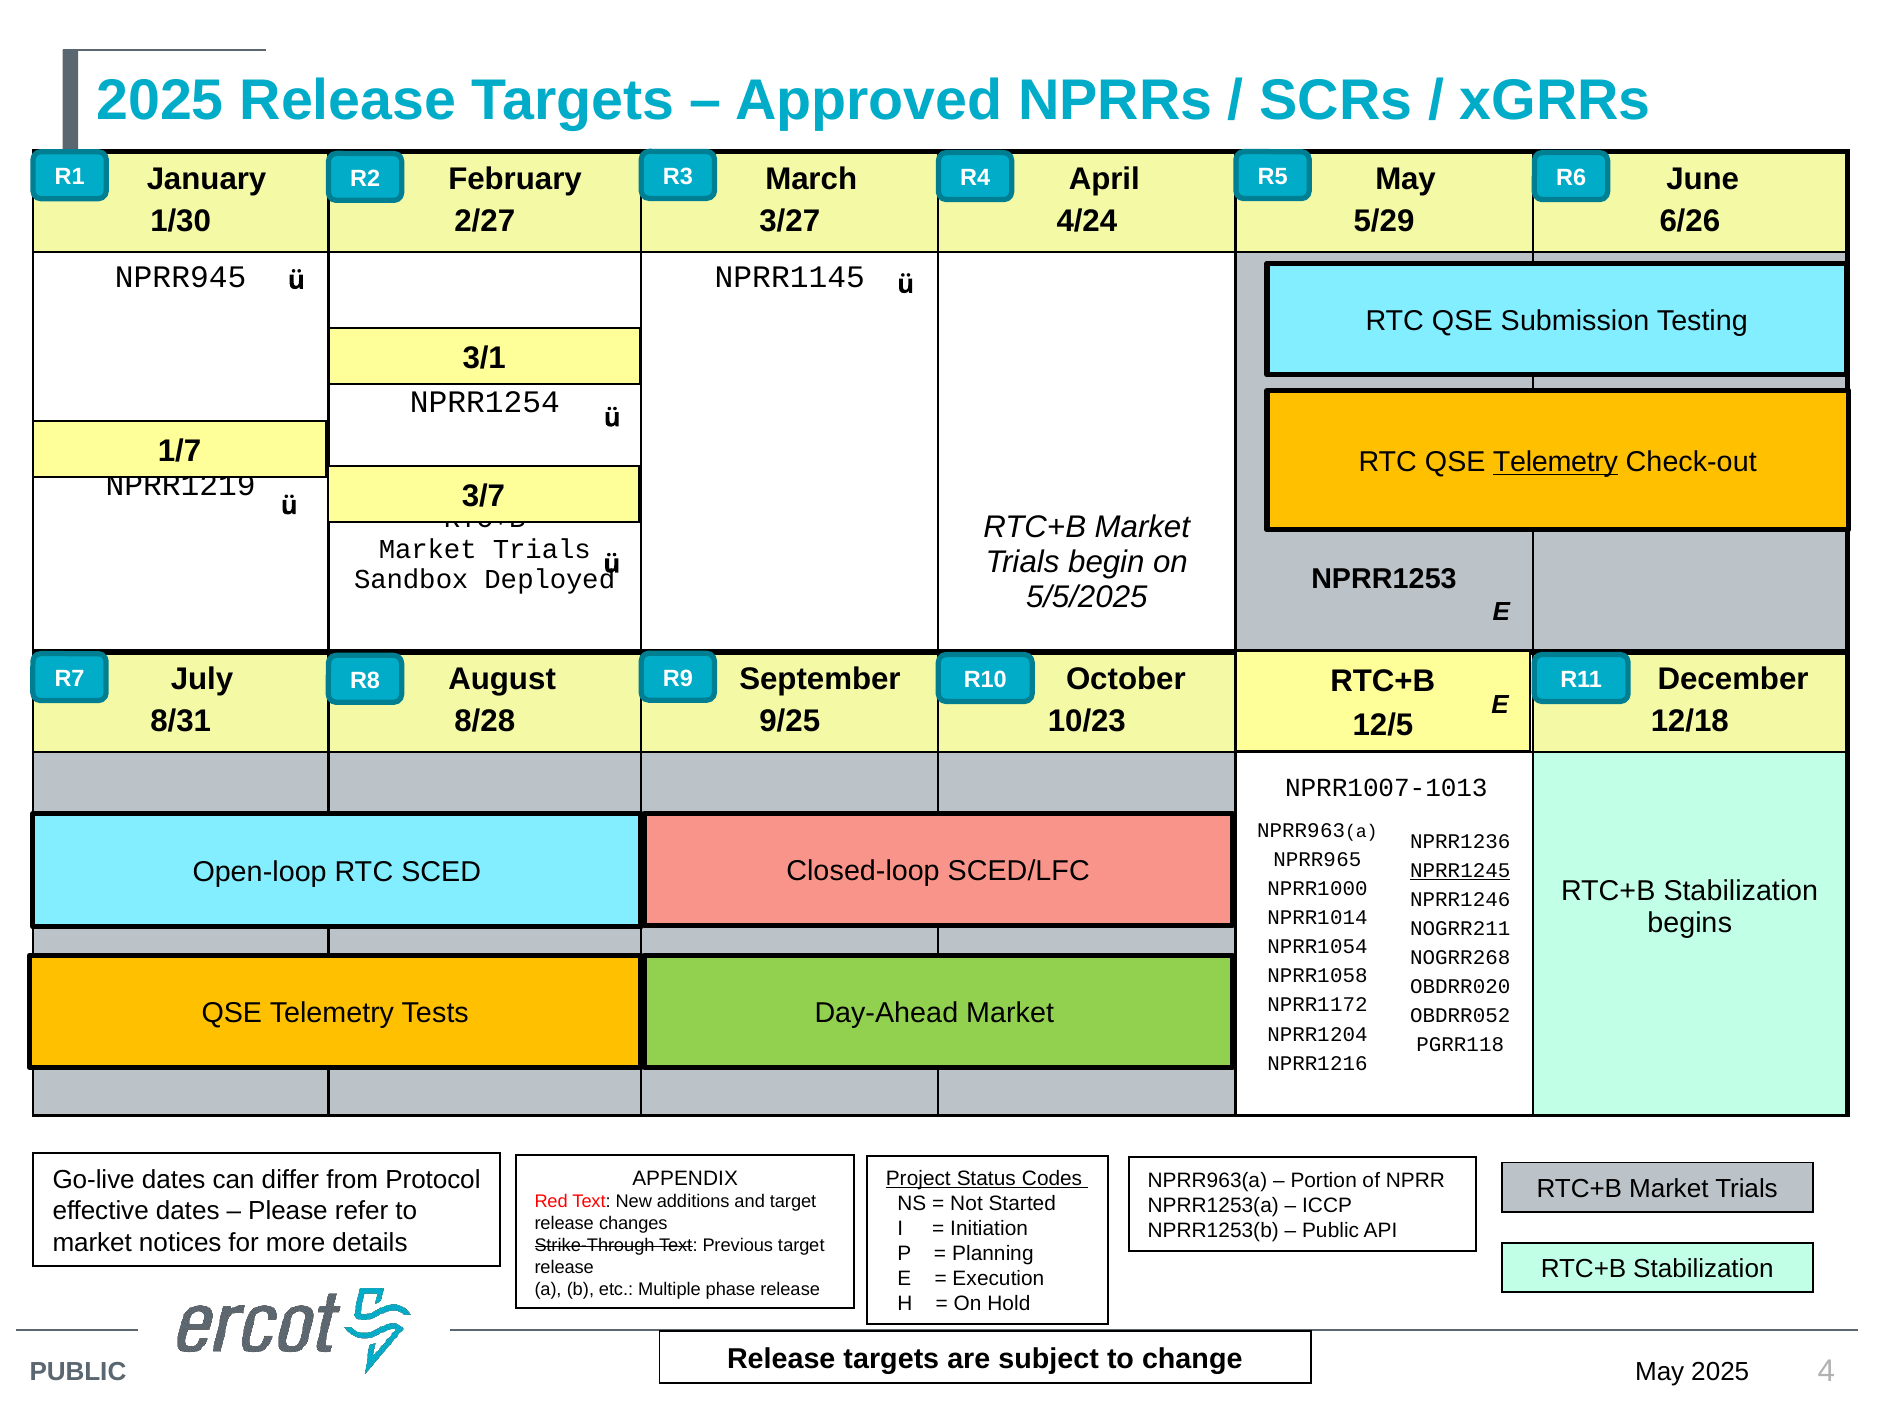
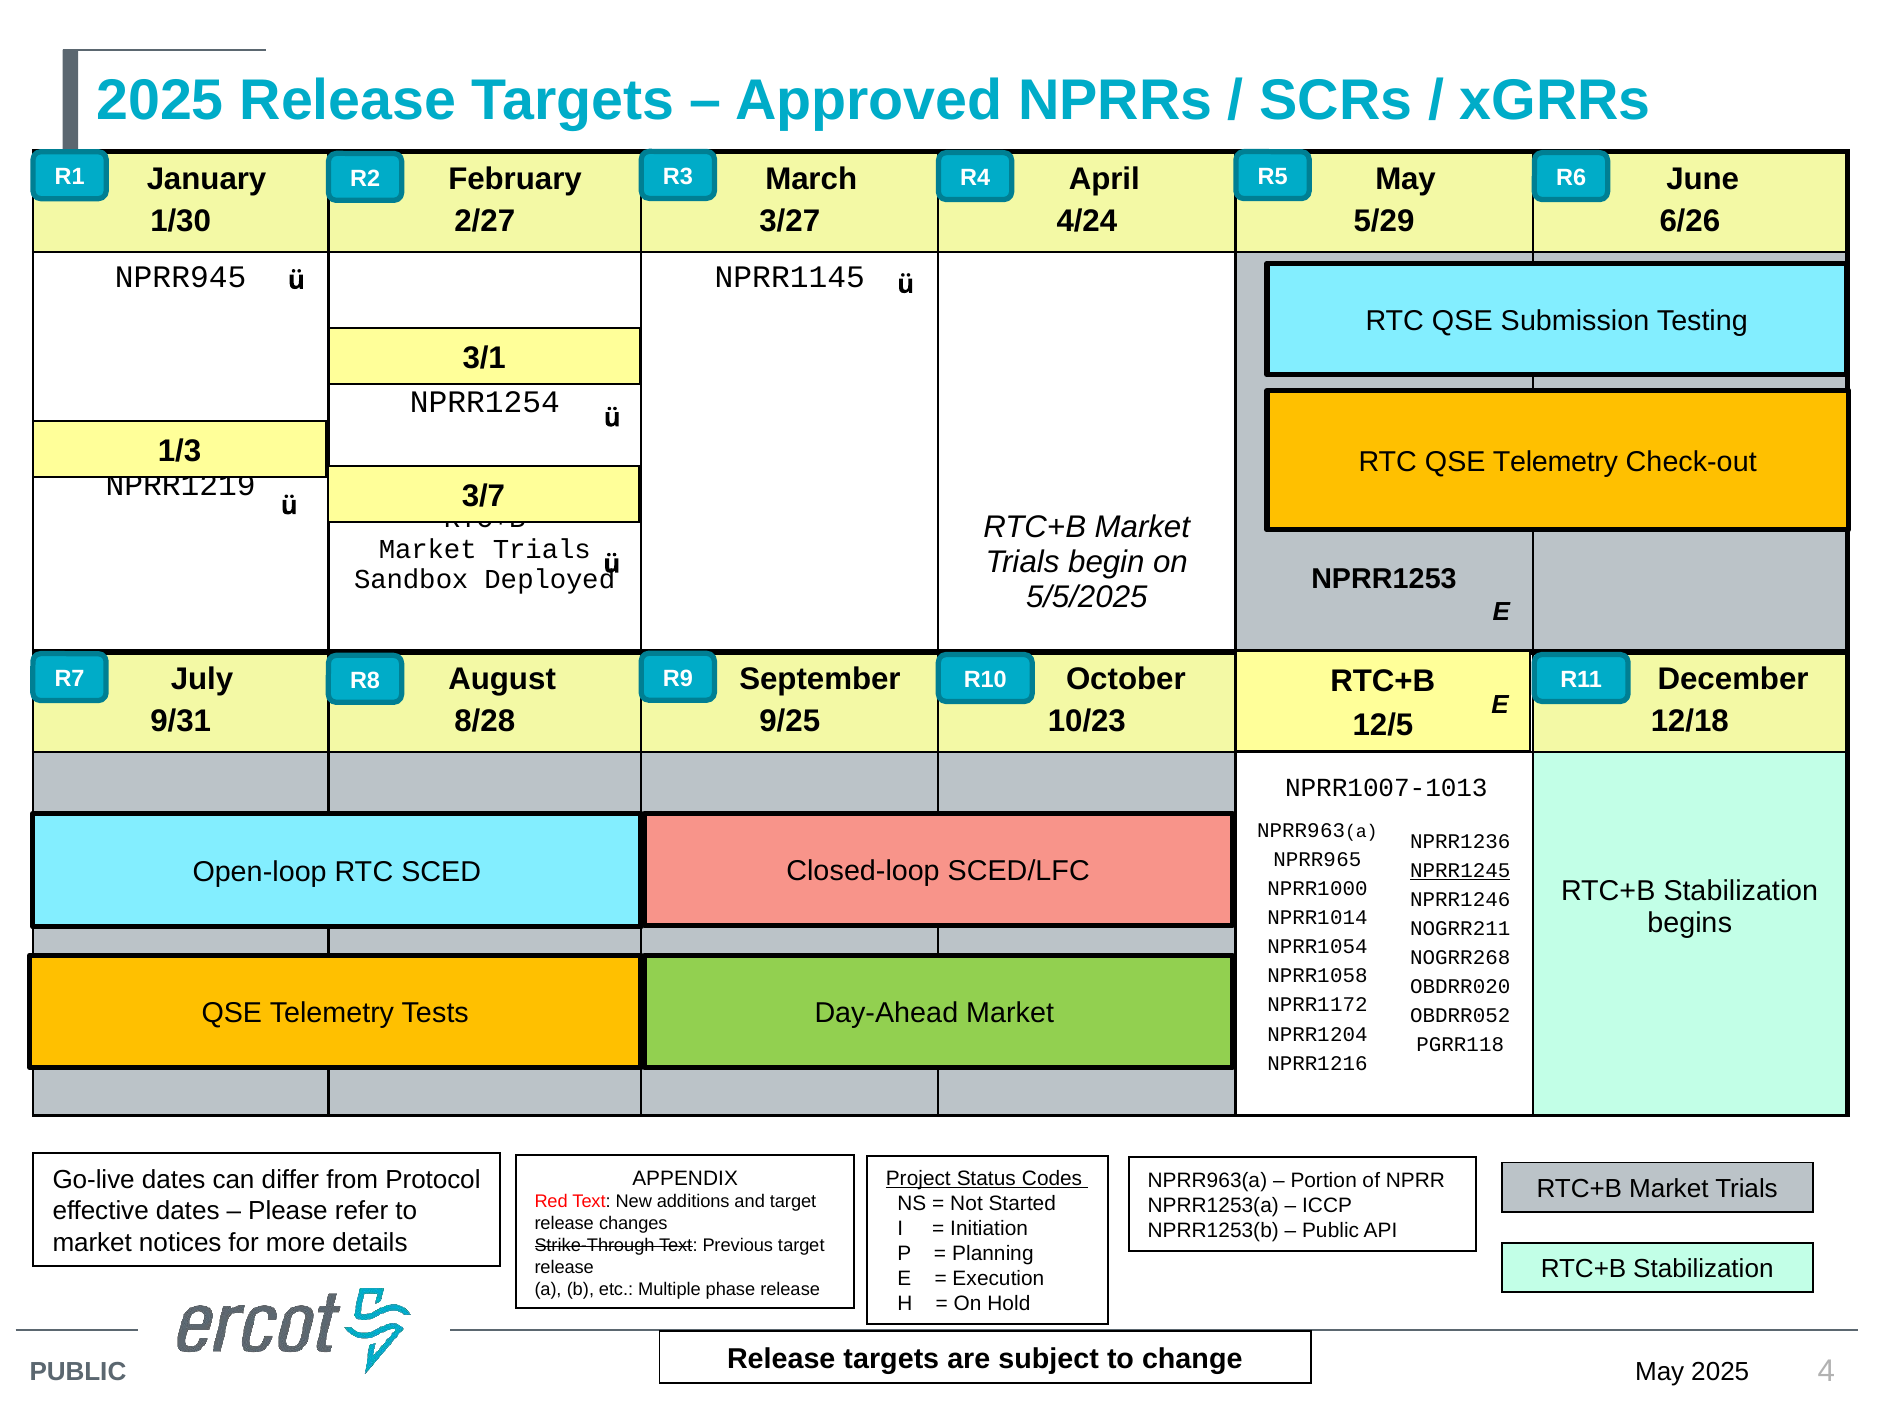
1/7: 1/7 -> 1/3 (180, 451)
Telemetry underline: present -> none (1556, 462)
8/31: 8/31 -> 9/31 (181, 721)
